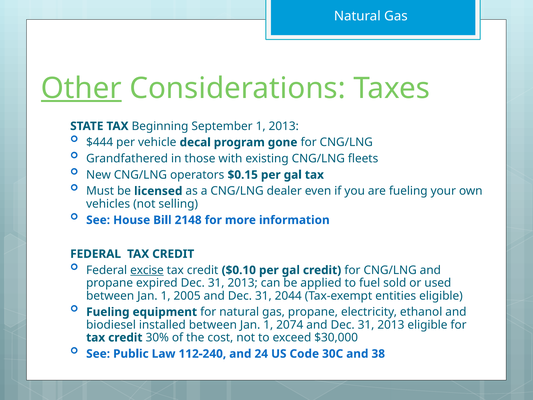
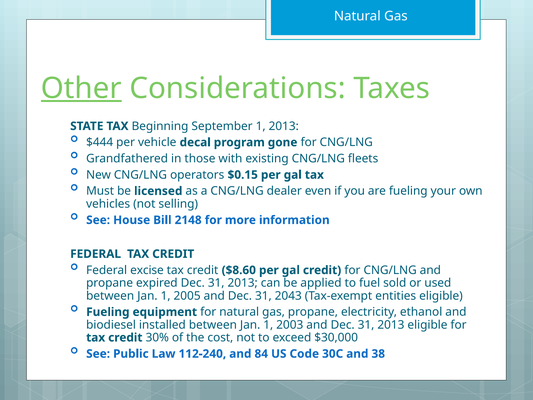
excise underline: present -> none (147, 270)
$0.10: $0.10 -> $8.60 (239, 270)
2044: 2044 -> 2043 (288, 296)
2074: 2074 -> 2003 (290, 325)
24: 24 -> 84 (261, 354)
